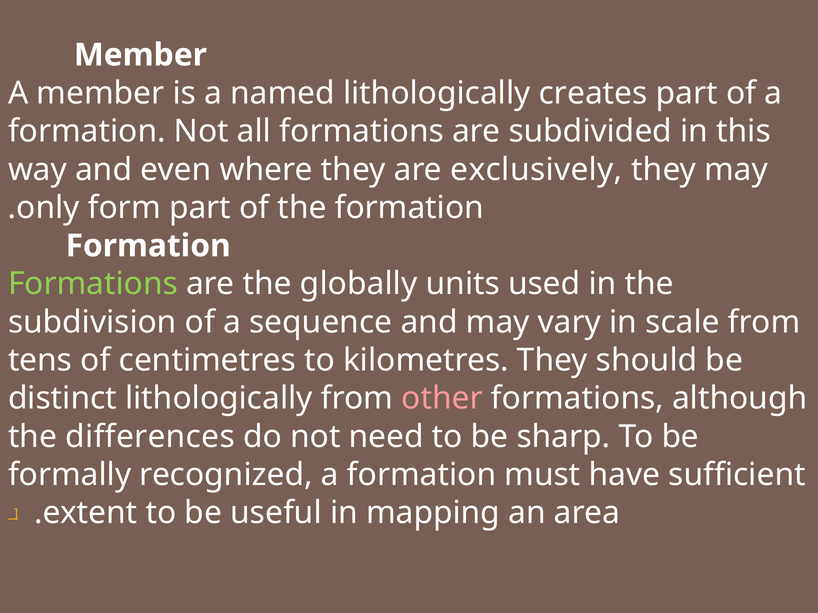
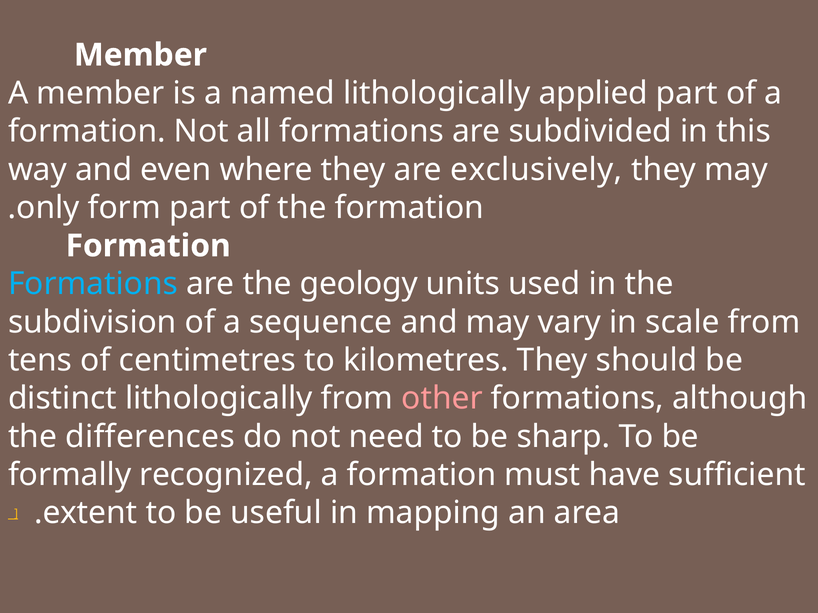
creates: creates -> applied (593, 93)
Formations colour: light green -> light blue (93, 284)
globally: globally -> geology (359, 284)
